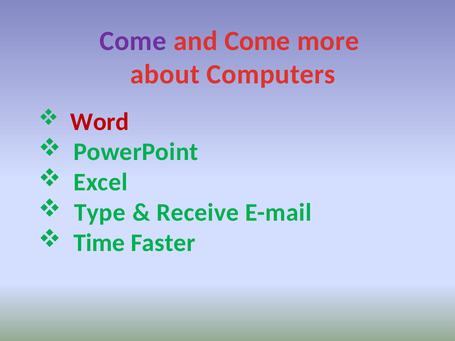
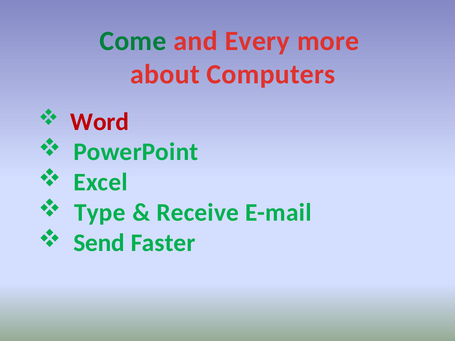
Come colour: purple -> green (133, 41)
and Come: Come -> Every (257, 41)
Time: Time -> Send (99, 243)
